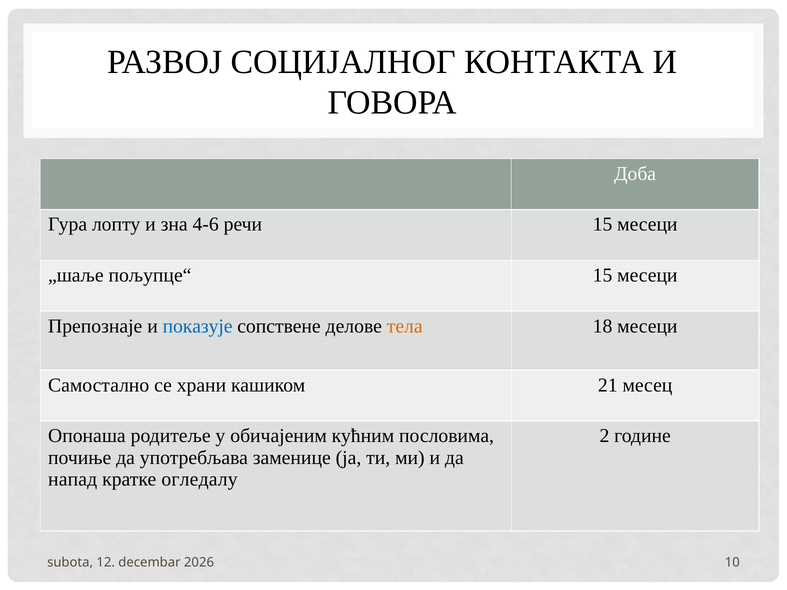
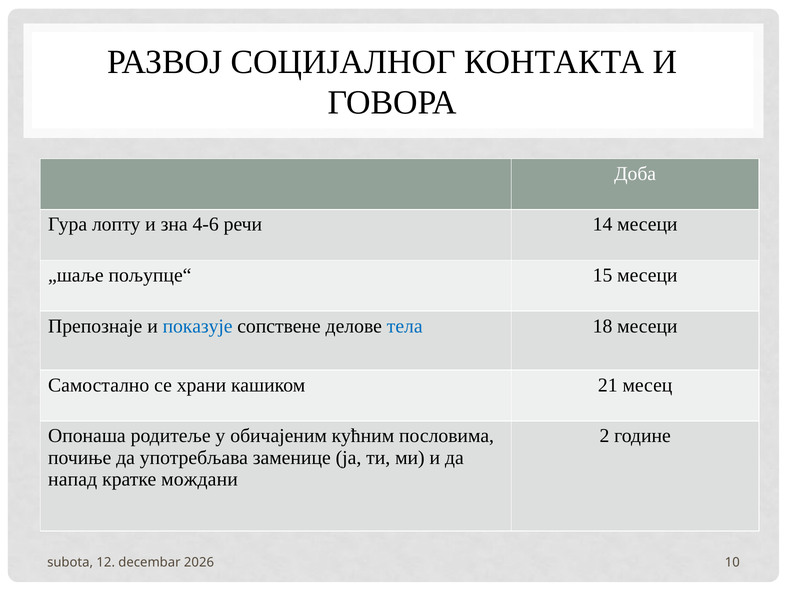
речи 15: 15 -> 14 (603, 225)
тела colour: orange -> blue (405, 326)
огледалу: огледалу -> мождани (200, 480)
